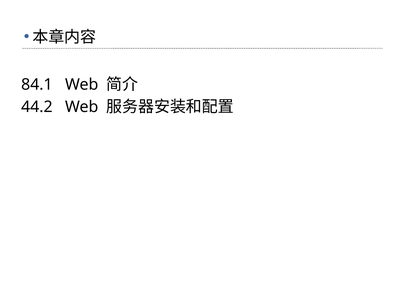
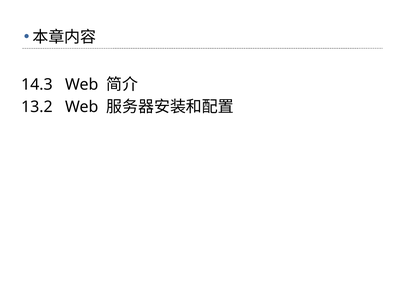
84.1: 84.1 -> 14.3 (37, 84)
44.2: 44.2 -> 13.2 (37, 107)
